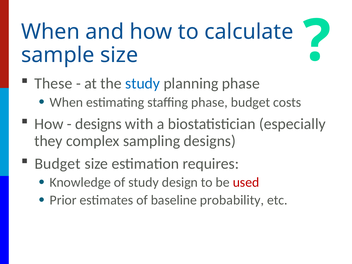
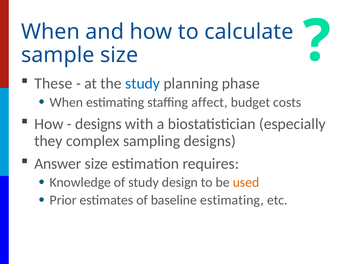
staffing phase: phase -> affect (209, 102)
Budget: Budget -> Answer (58, 164)
used colour: red -> orange (246, 182)
baseline probability: probability -> estimating (232, 200)
